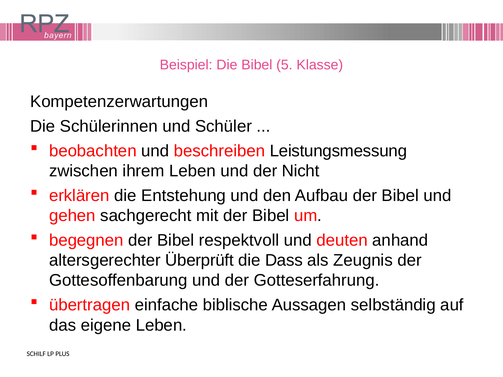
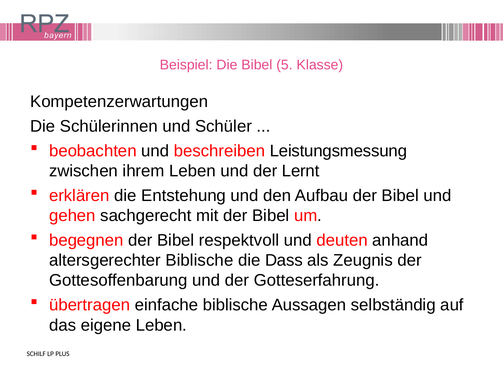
Nicht: Nicht -> Lernt (301, 171)
altersgerechter Überprüft: Überprüft -> Biblische (199, 261)
